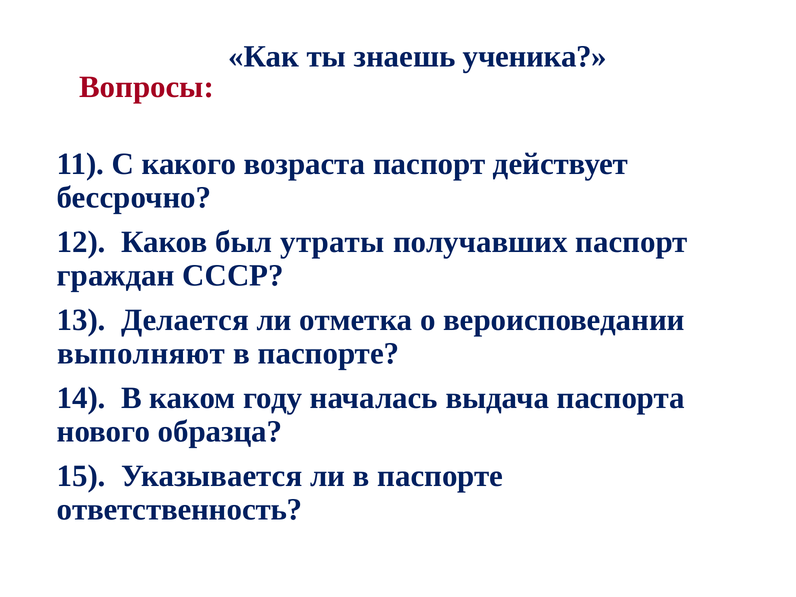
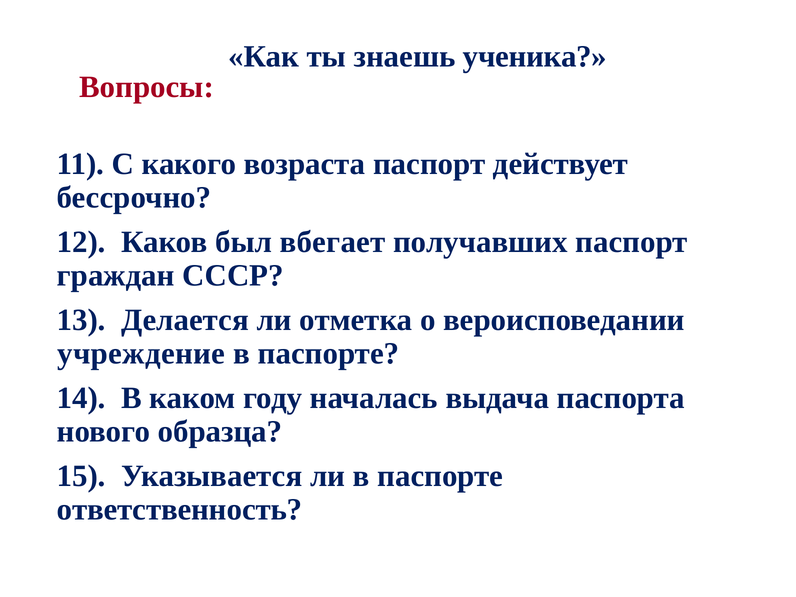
утраты: утраты -> вбегает (333, 242)
выполняют: выполняют -> учреждение (141, 353)
